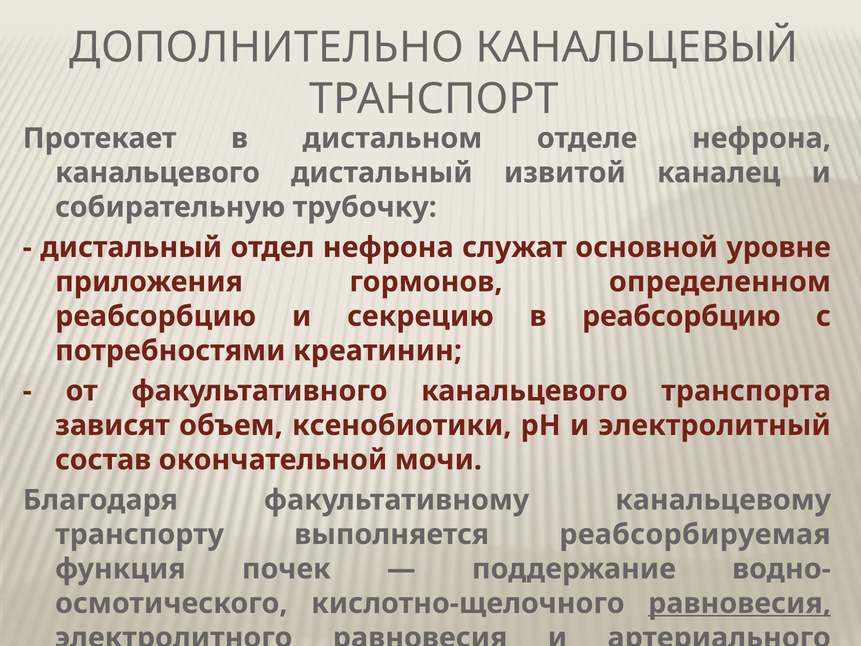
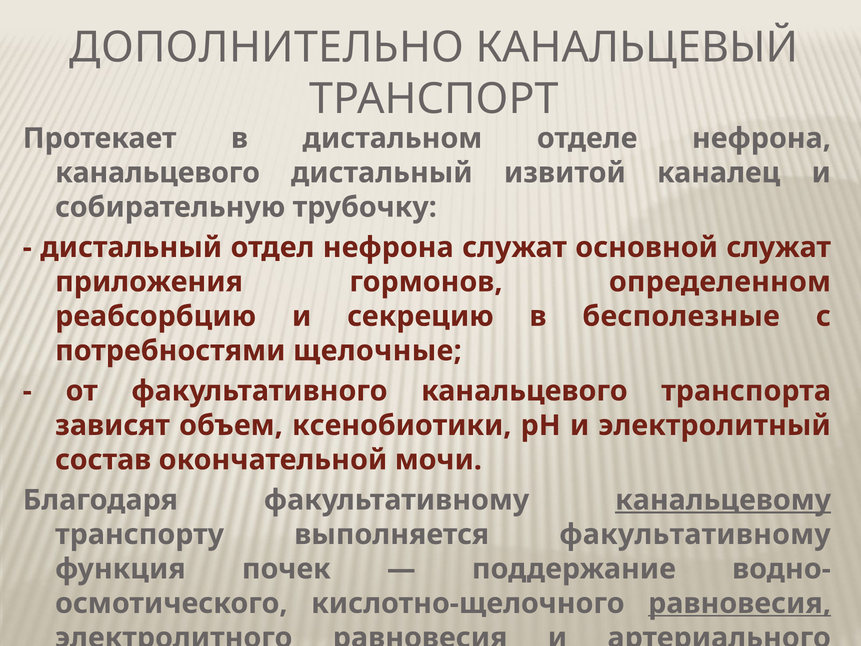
основной уровне: уровне -> служат (779, 247)
в реабсорбцию: реабсорбцию -> бесполезные (681, 316)
креатинин: креатинин -> щелочные (377, 351)
канальцевому underline: none -> present (723, 500)
выполняется реабсорбируемая: реабсорбируемая -> факультативному (695, 534)
